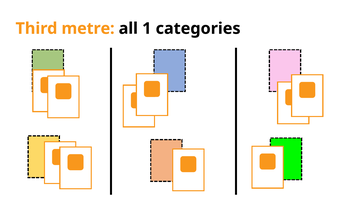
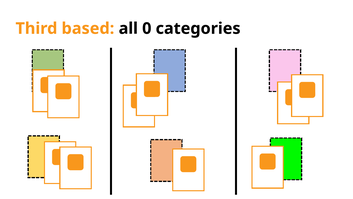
metre: metre -> based (88, 28)
all 1: 1 -> 0 (147, 28)
